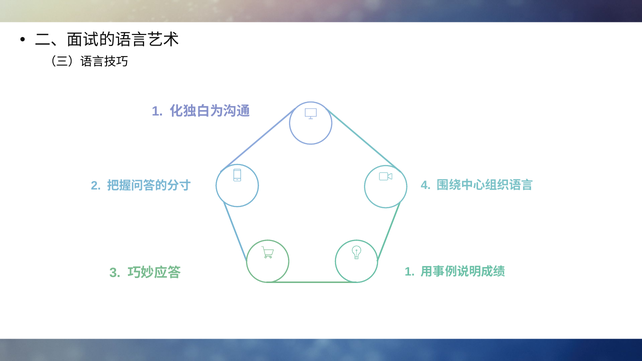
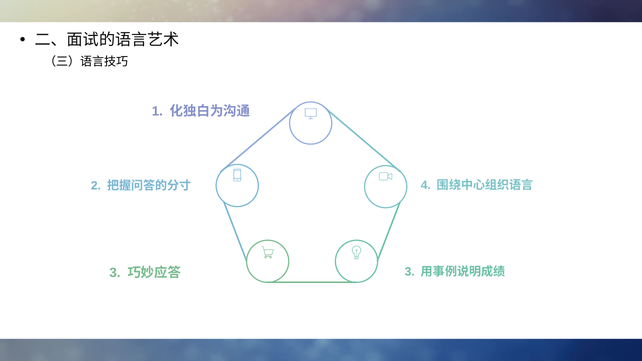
1: 1 -> 3 (410, 272)
